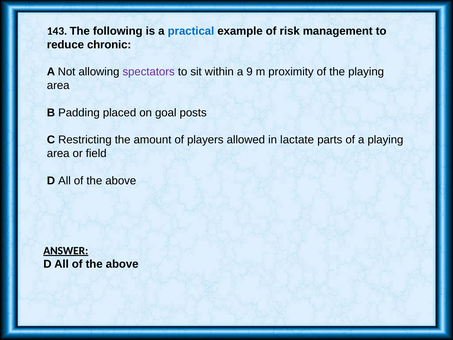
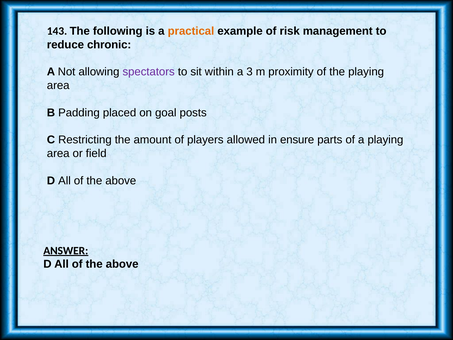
practical colour: blue -> orange (191, 31)
9: 9 -> 3 (250, 72)
lactate: lactate -> ensure (297, 140)
